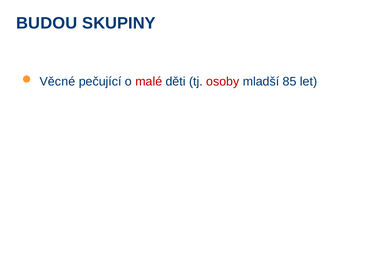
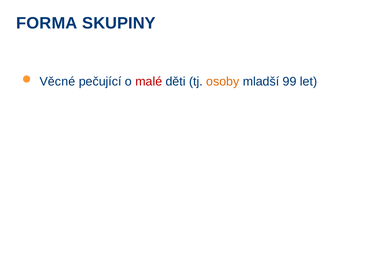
BUDOU: BUDOU -> FORMA (47, 23)
osoby colour: red -> orange (223, 82)
85: 85 -> 99 (290, 82)
